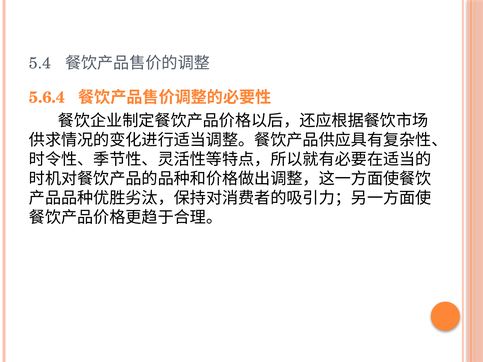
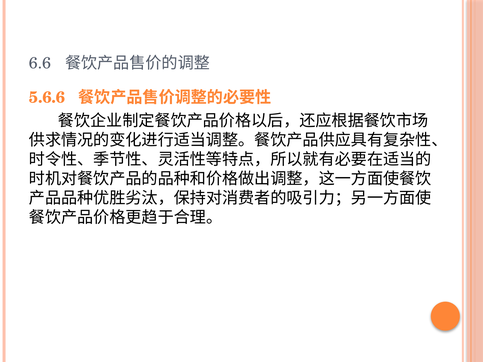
5.4: 5.4 -> 6.6 (40, 63)
5.6.4: 5.6.4 -> 5.6.6 (47, 98)
